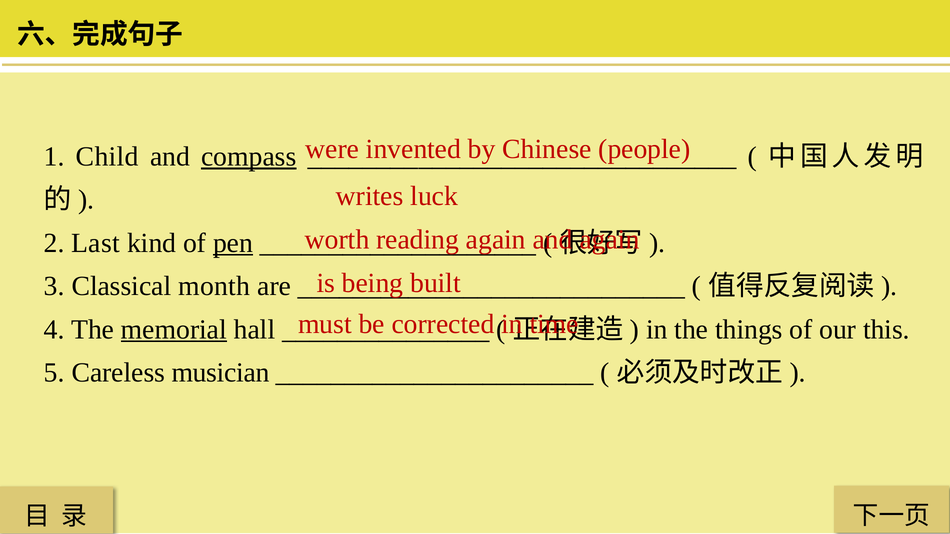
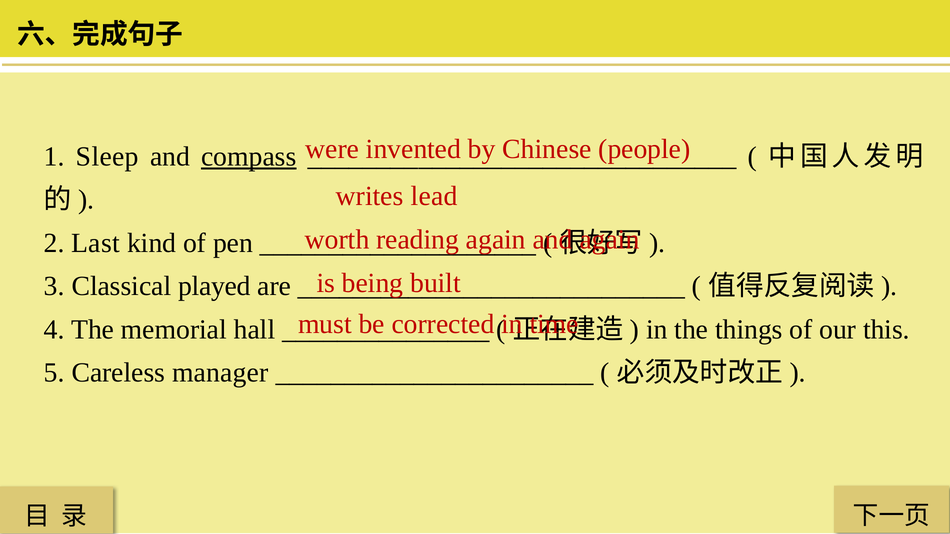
Child: Child -> Sleep (107, 157)
luck: luck -> lead (434, 196)
pen underline: present -> none (233, 243)
month: month -> played (214, 286)
memorial underline: present -> none (174, 330)
musician: musician -> manager (220, 373)
